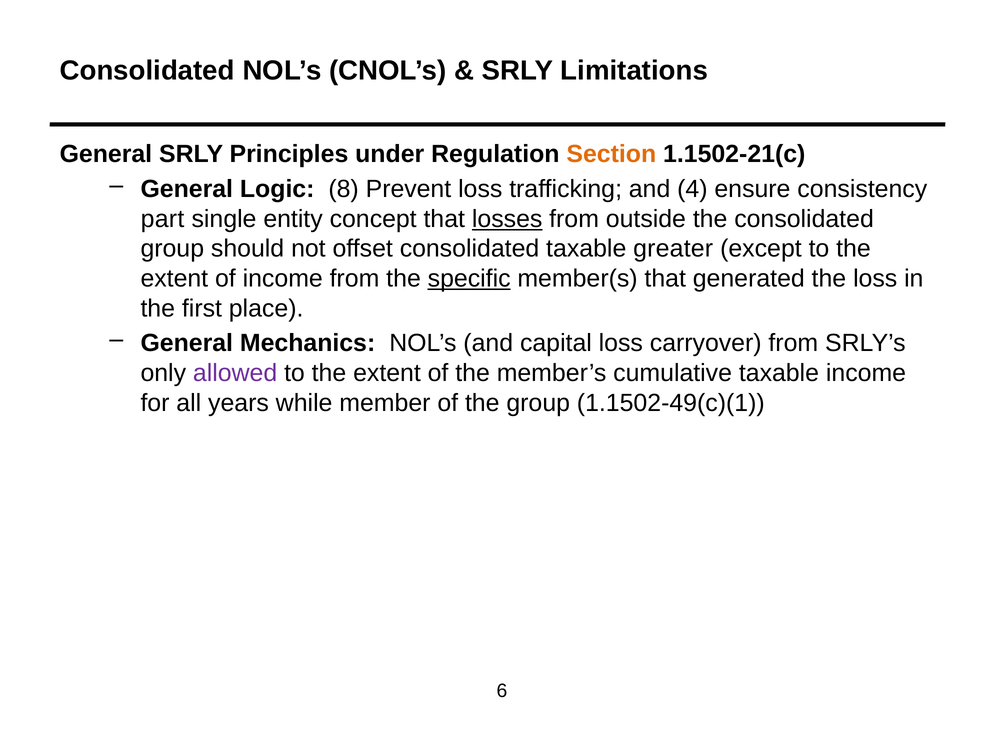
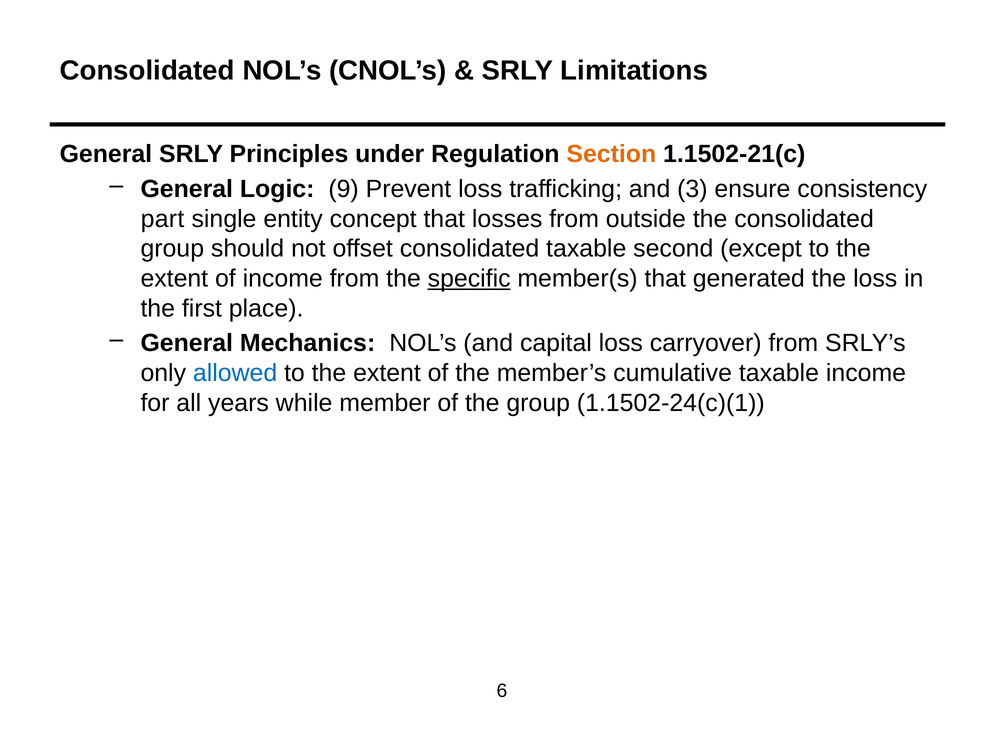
8: 8 -> 9 (344, 189)
4: 4 -> 3 (692, 189)
losses underline: present -> none (507, 219)
greater: greater -> second (673, 249)
allowed colour: purple -> blue (235, 373)
1.1502-49(c)(1: 1.1502-49(c)(1 -> 1.1502-24(c)(1 (671, 403)
